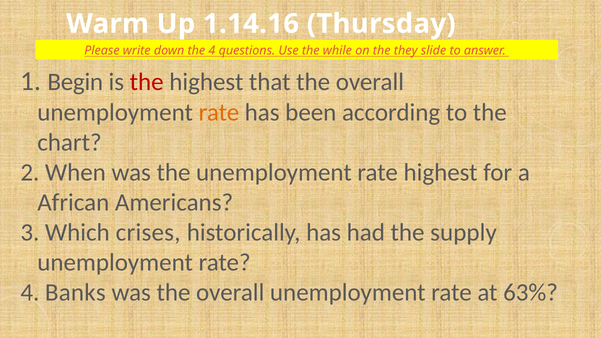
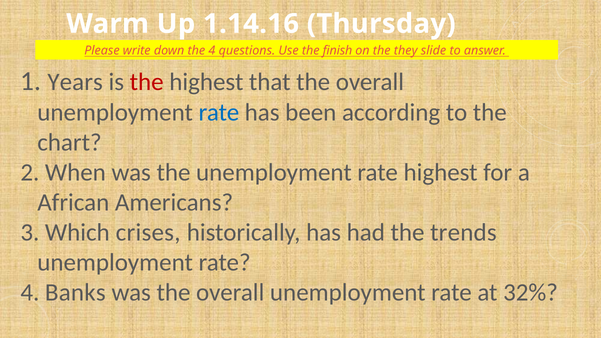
while: while -> finish (338, 51)
Begin: Begin -> Years (75, 82)
rate colour: orange -> blue (219, 112)
supply: supply -> trends (463, 233)
63%: 63% -> 32% (531, 293)
